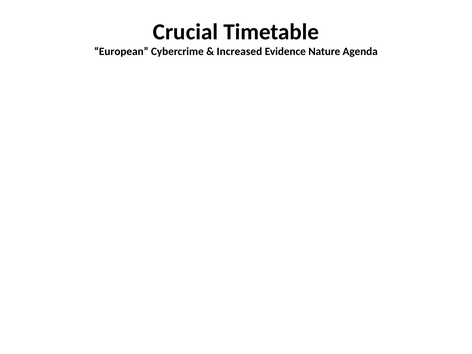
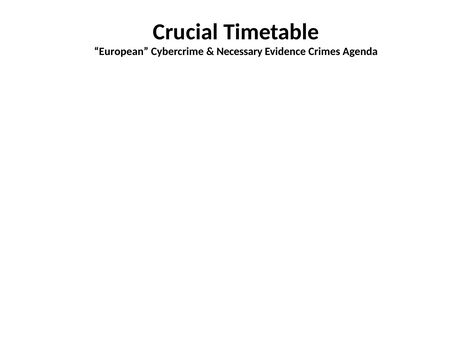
Increased: Increased -> Necessary (240, 52)
Nature: Nature -> Crimes (324, 52)
